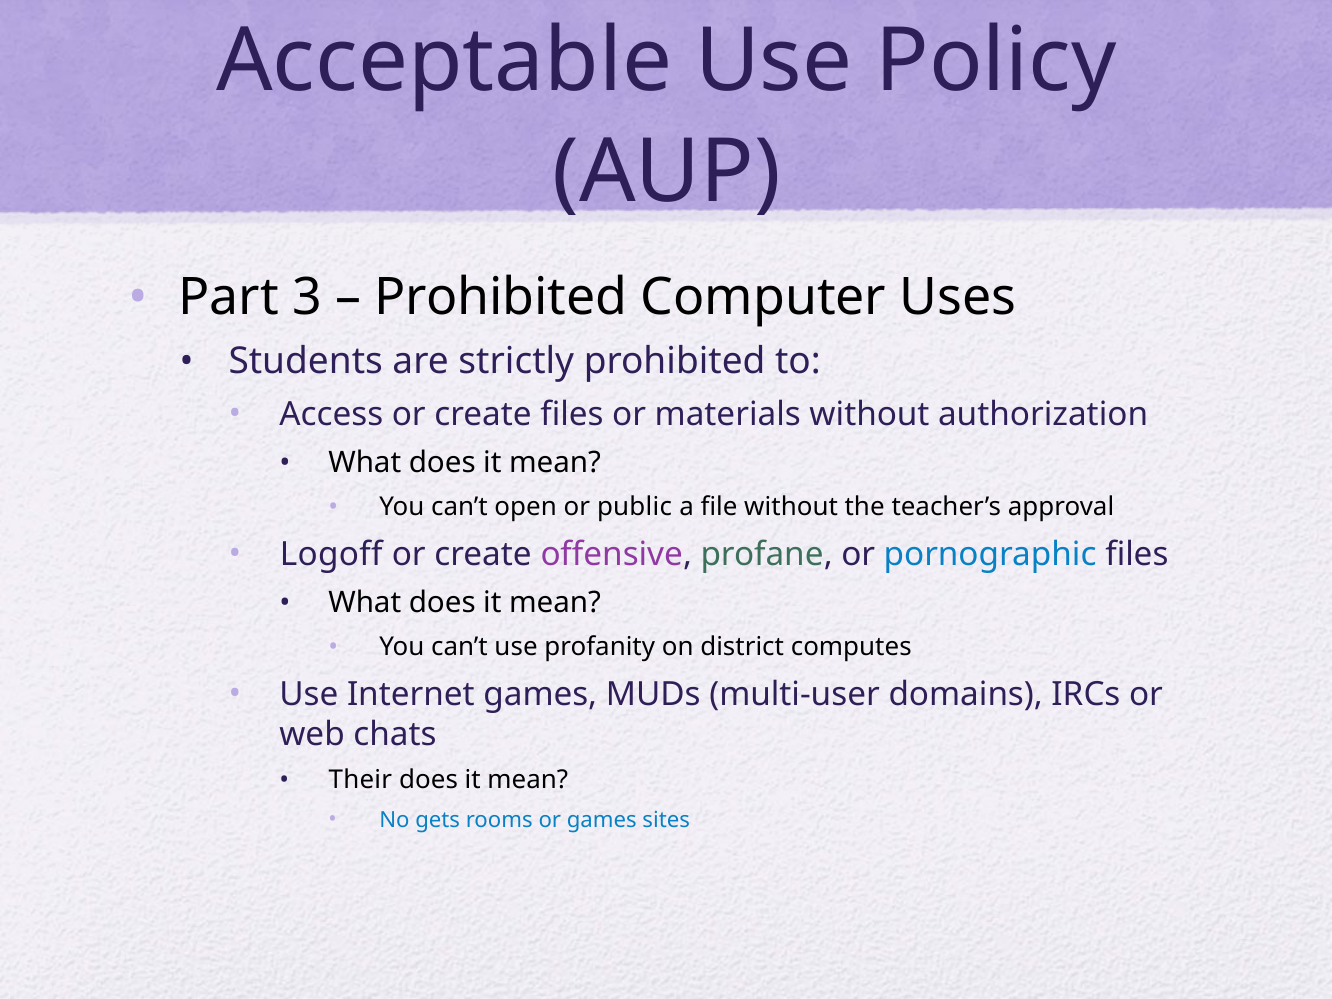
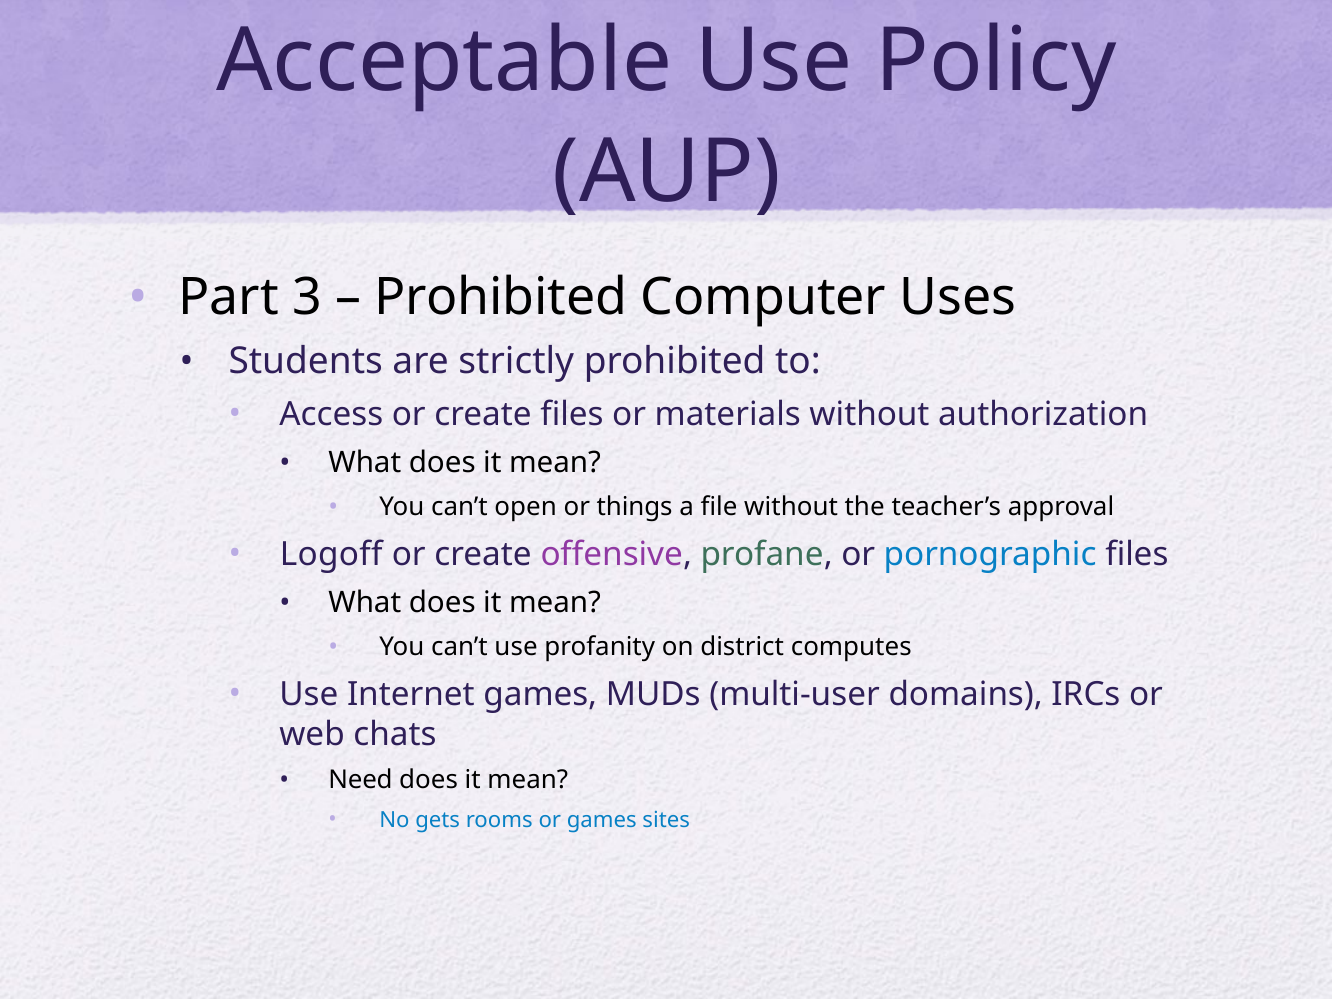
public: public -> things (635, 507)
Their: Their -> Need (361, 780)
